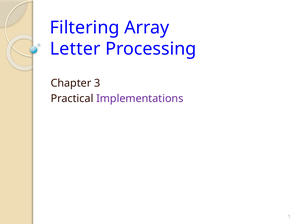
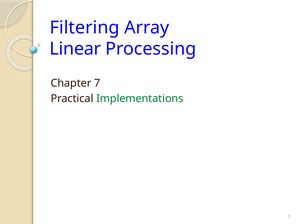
Letter: Letter -> Linear (75, 49)
3: 3 -> 7 (97, 83)
Implementations colour: purple -> green (140, 99)
